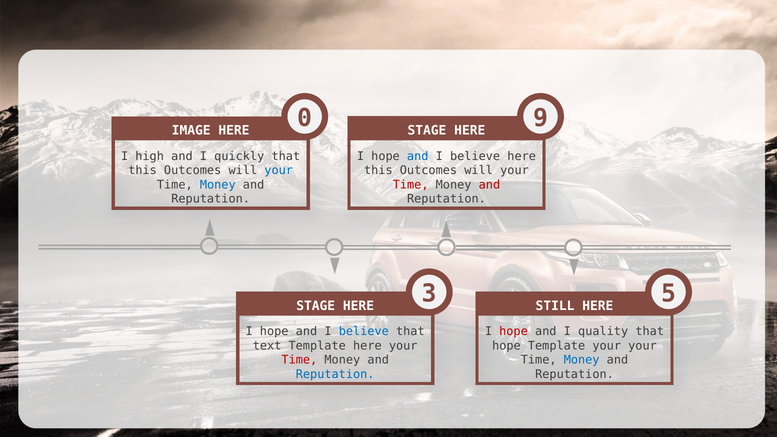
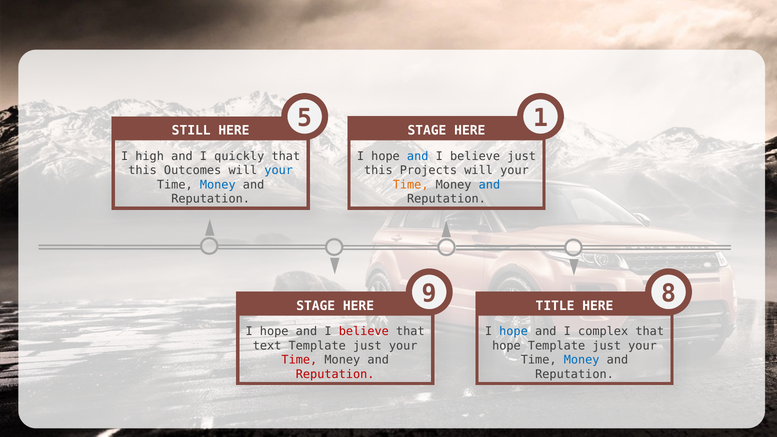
IMAGE: IMAGE -> STILL (191, 131)
0: 0 -> 5 (305, 118)
9: 9 -> 1 (541, 118)
believe here: here -> just (522, 156)
Outcomes: Outcomes -> Projects (428, 170)
Time colour: red -> orange (411, 185)
and colour: red -> blue (489, 185)
STILL: STILL -> TITLE (555, 306)
5: 5 -> 8 (669, 294)
3: 3 -> 9 (429, 294)
hope colour: red -> blue (513, 332)
quality: quality -> complex (603, 332)
believe colour: blue -> red (364, 332)
your: your -> just (607, 346)
here: here -> just (367, 346)
Reputation colour: blue -> red (335, 374)
